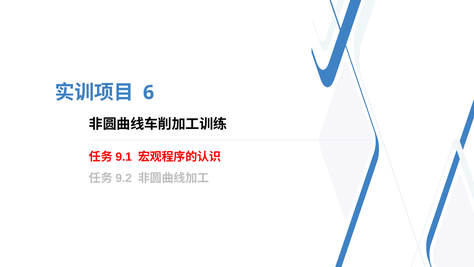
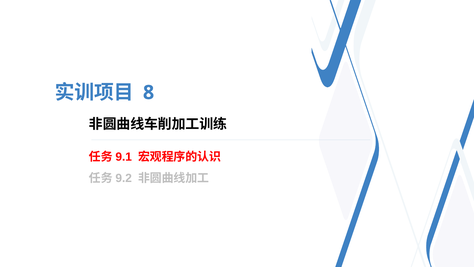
6: 6 -> 8 (149, 92)
